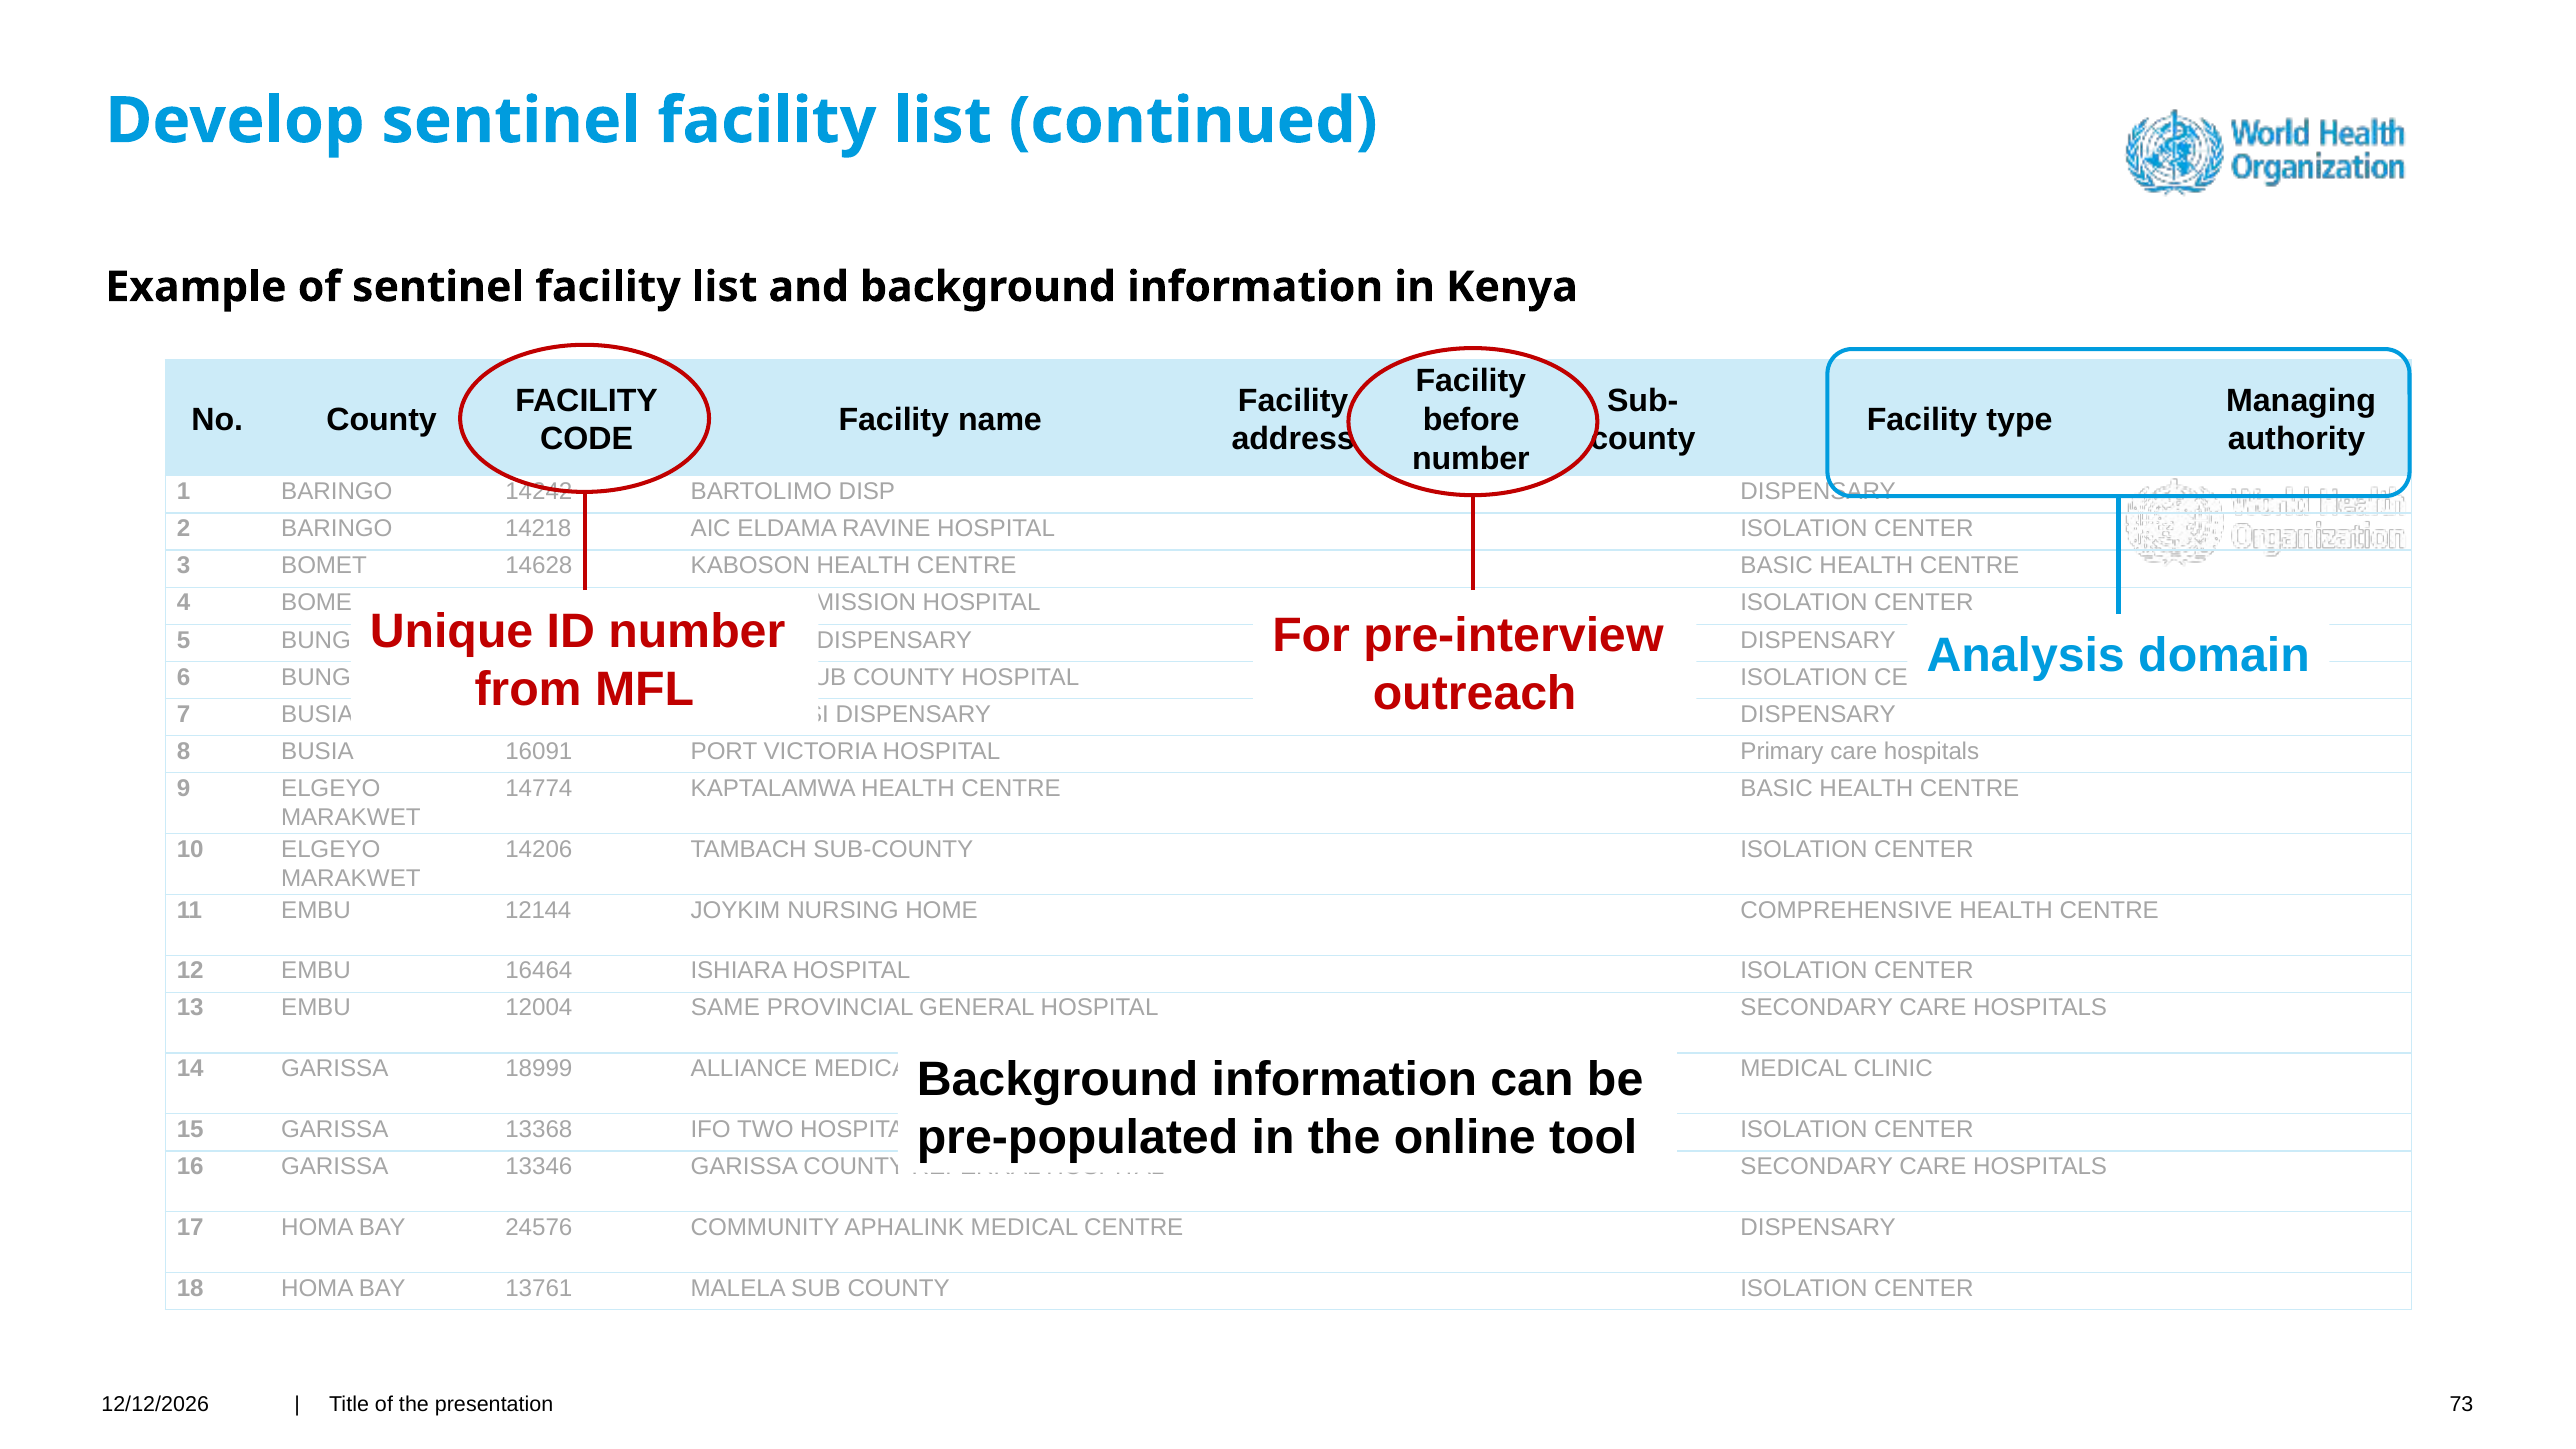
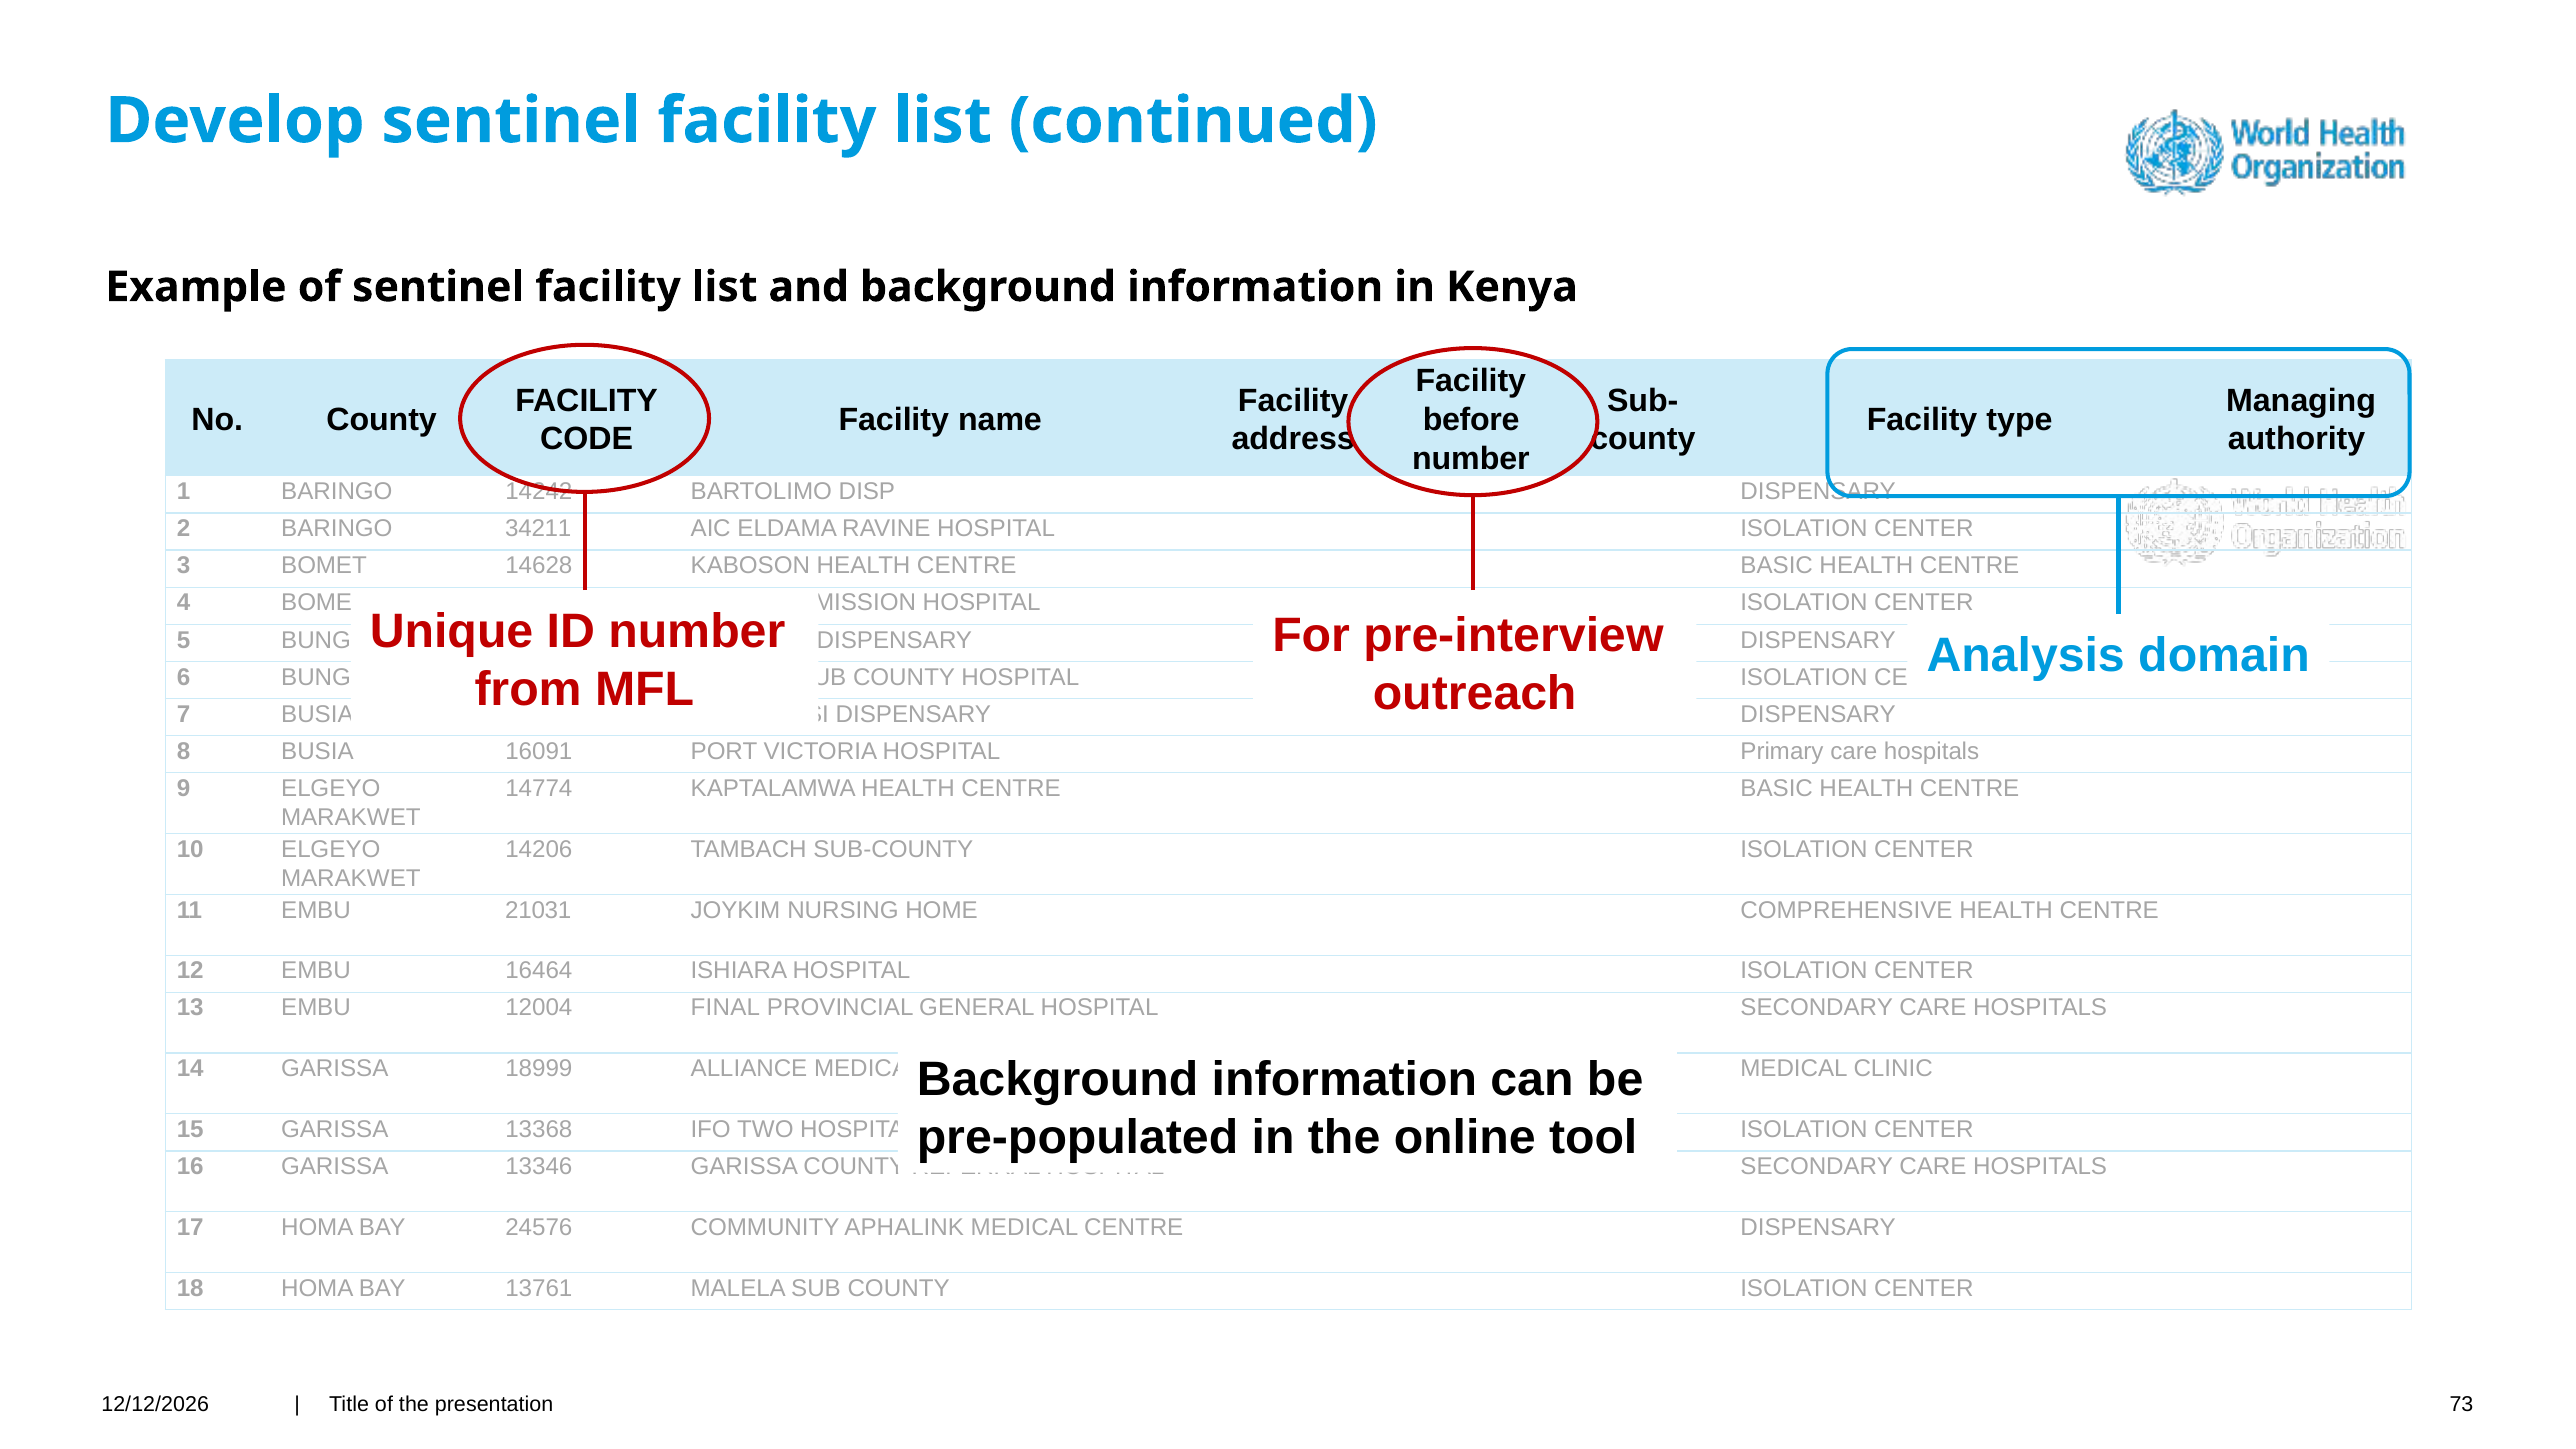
14218: 14218 -> 34211 (538, 529)
12144: 12144 -> 21031 (538, 910)
SAME: SAME -> FINAL (725, 1008)
